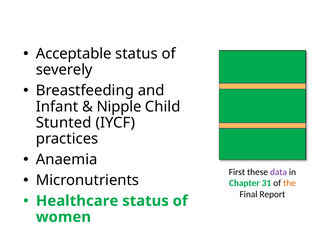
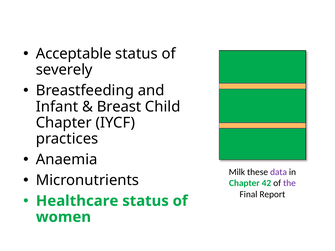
Nipple: Nipple -> Breast (119, 107)
Stunted: Stunted -> Chapter (64, 123)
First: First -> Milk (237, 172)
31: 31 -> 42 (266, 183)
the colour: orange -> purple (289, 183)
